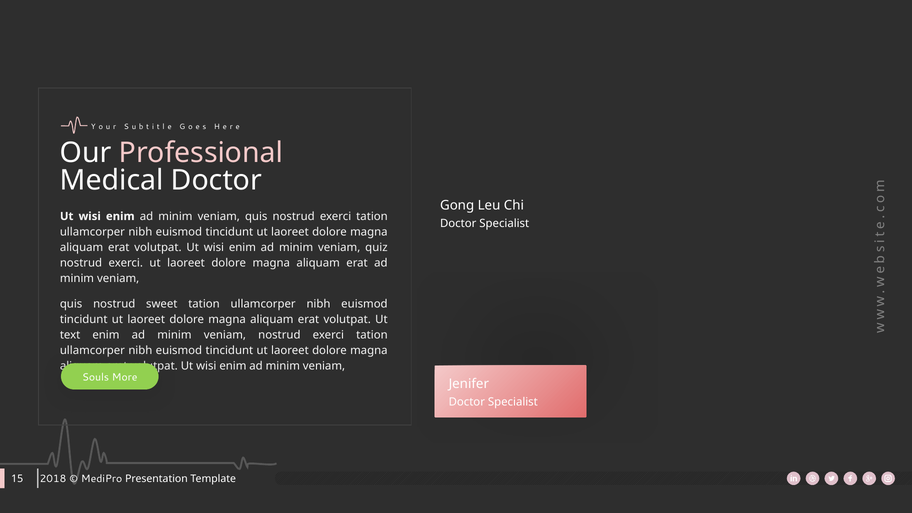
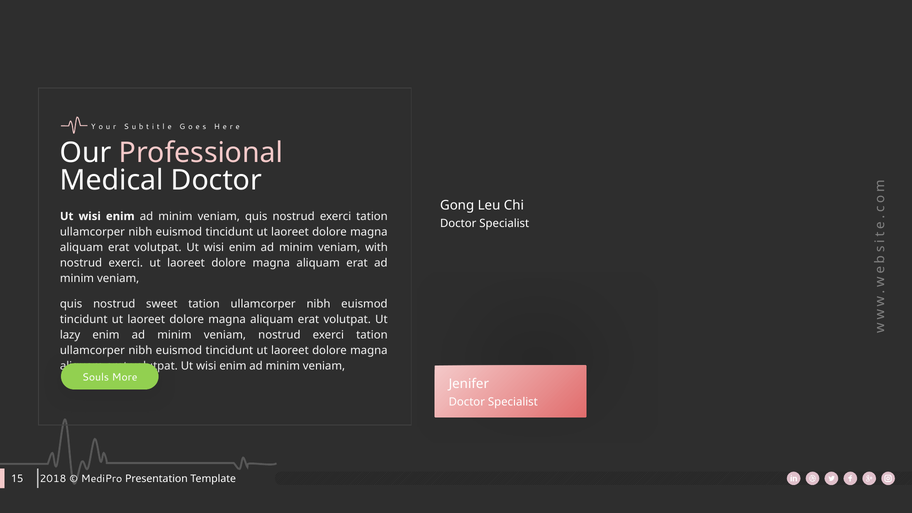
quiz: quiz -> with (376, 247)
text: text -> lazy (70, 335)
